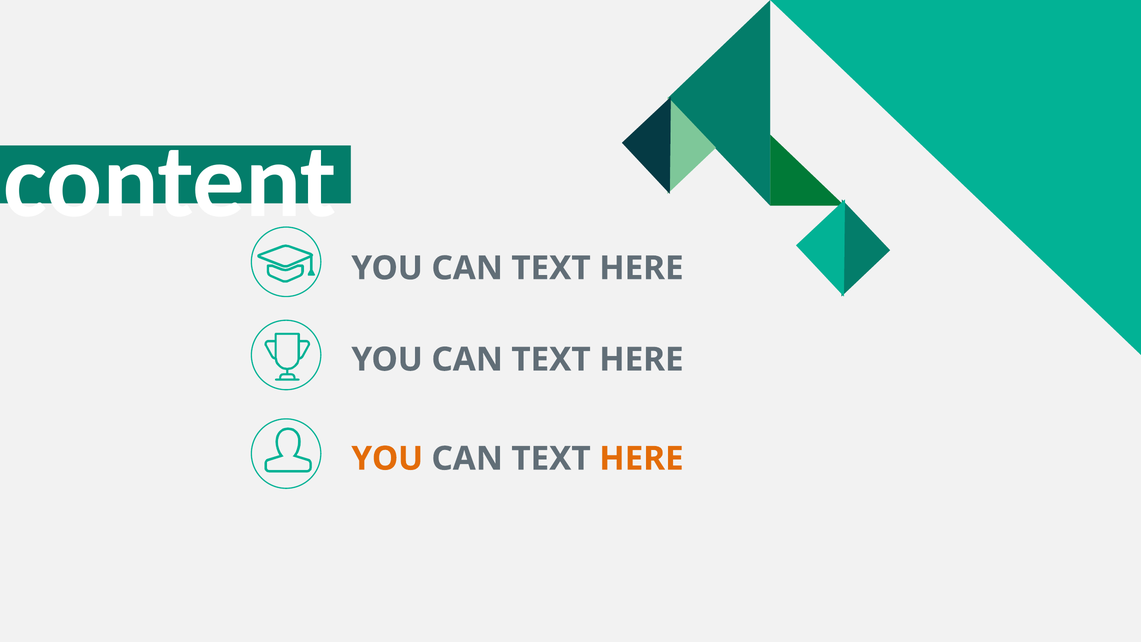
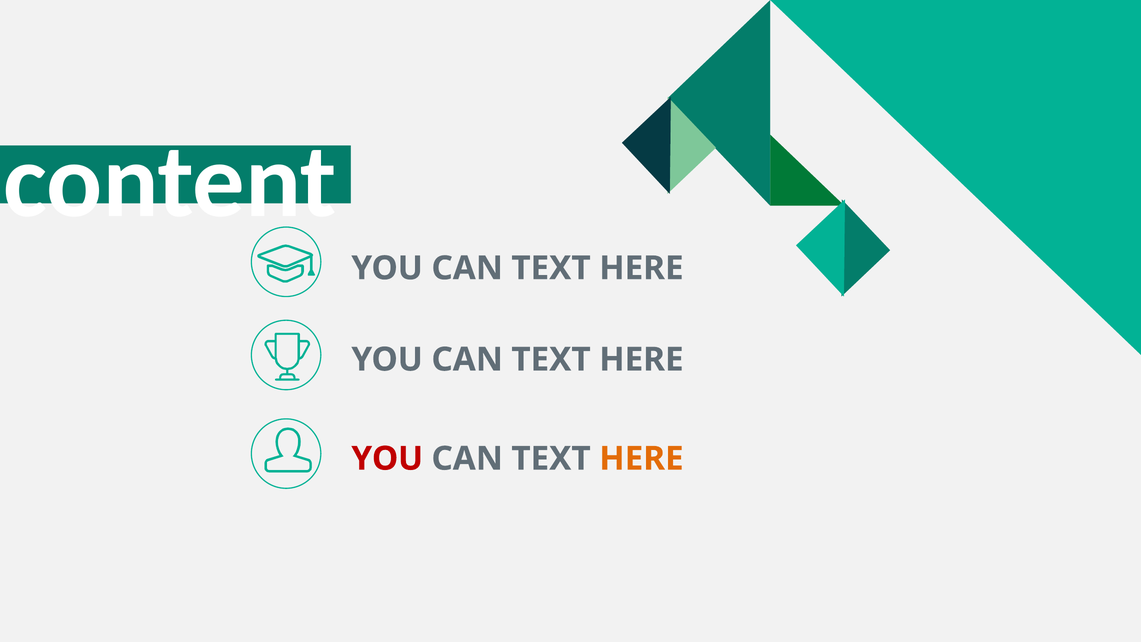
YOU colour: orange -> red (387, 459)
